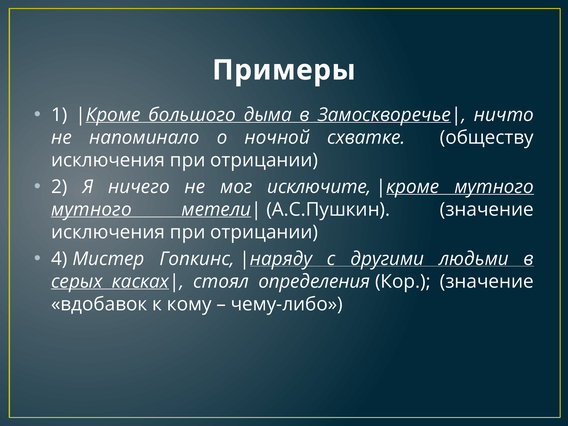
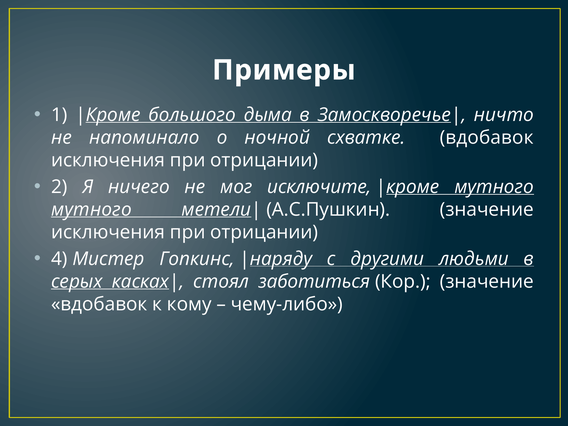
схватке обществу: обществу -> вдобавок (487, 138)
определения: определения -> заботиться (314, 282)
